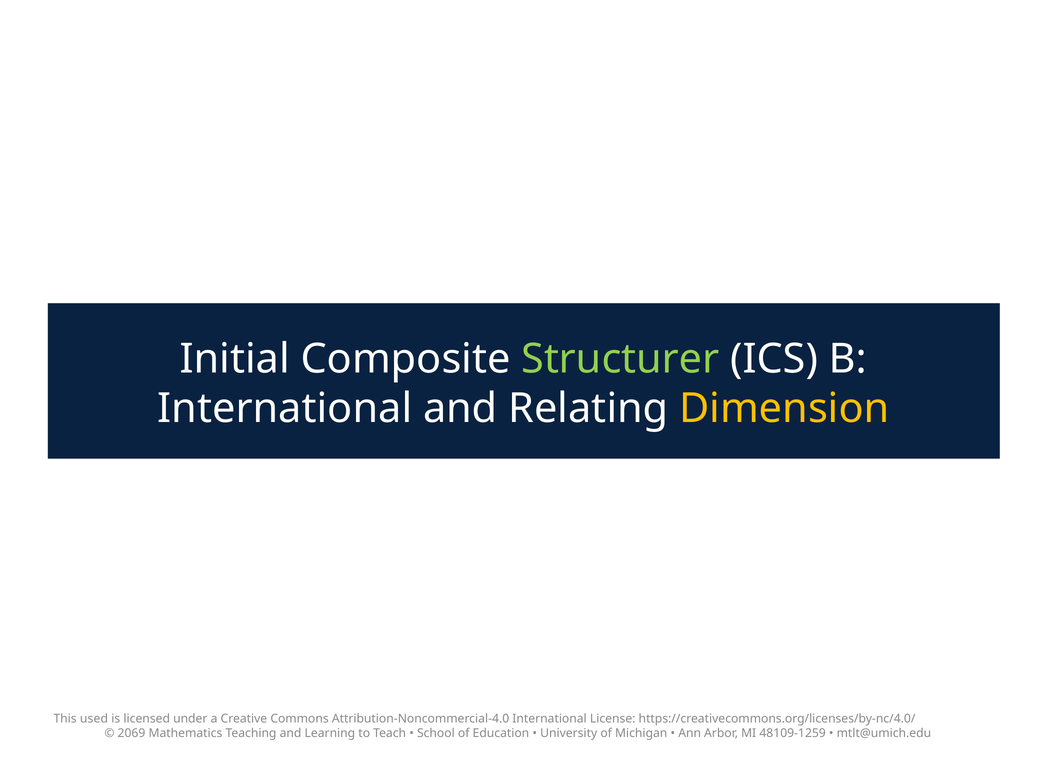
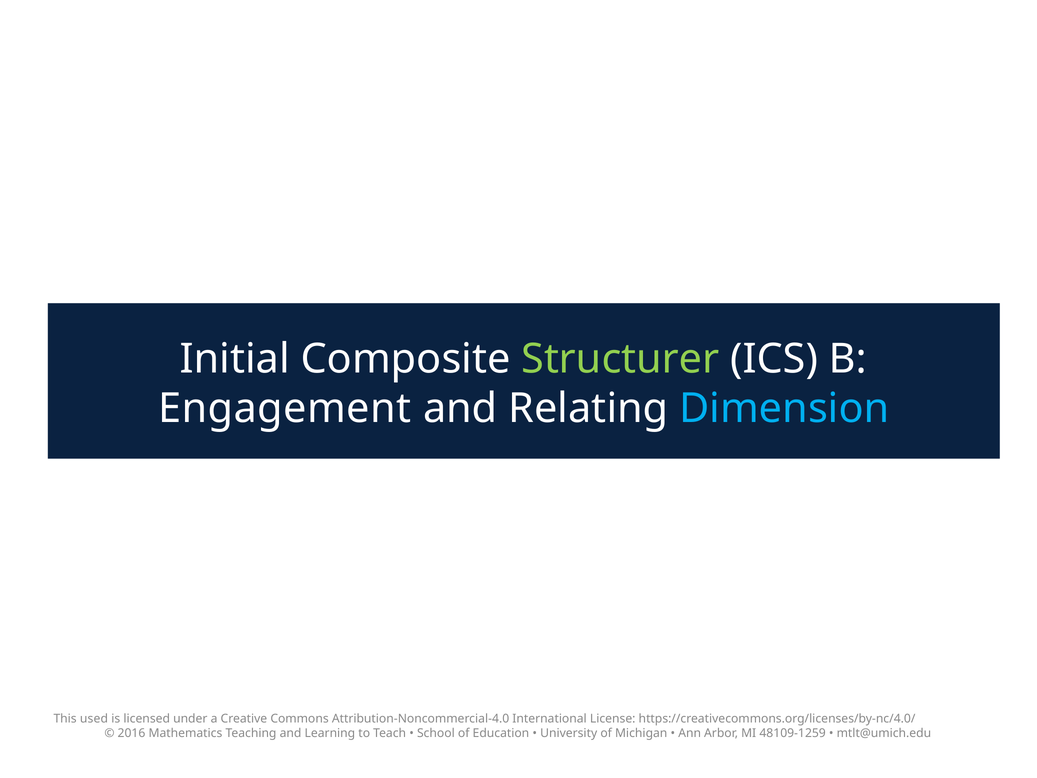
International: International -> Engagement (285, 409)
Dimension colour: yellow -> light blue (784, 409)
2069: 2069 -> 2016 (131, 733)
